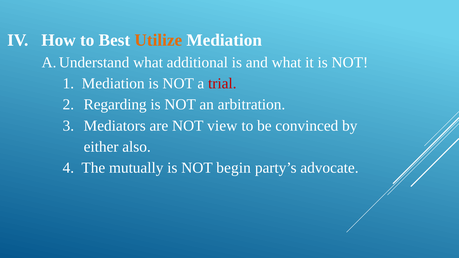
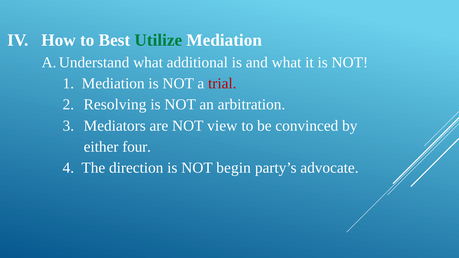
Utilize colour: orange -> green (158, 40)
Regarding: Regarding -> Resolving (115, 105)
also: also -> four (137, 147)
mutually: mutually -> direction (136, 168)
